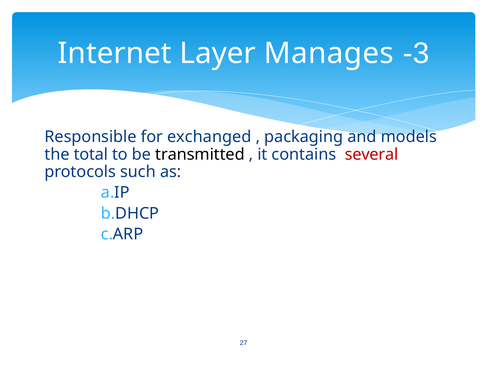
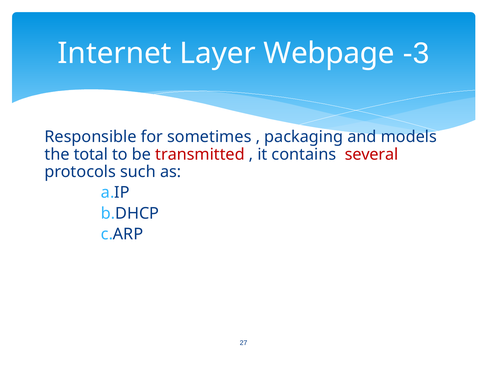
Manages: Manages -> Webpage (329, 53)
exchanged: exchanged -> sometimes (209, 137)
transmitted colour: black -> red (200, 154)
